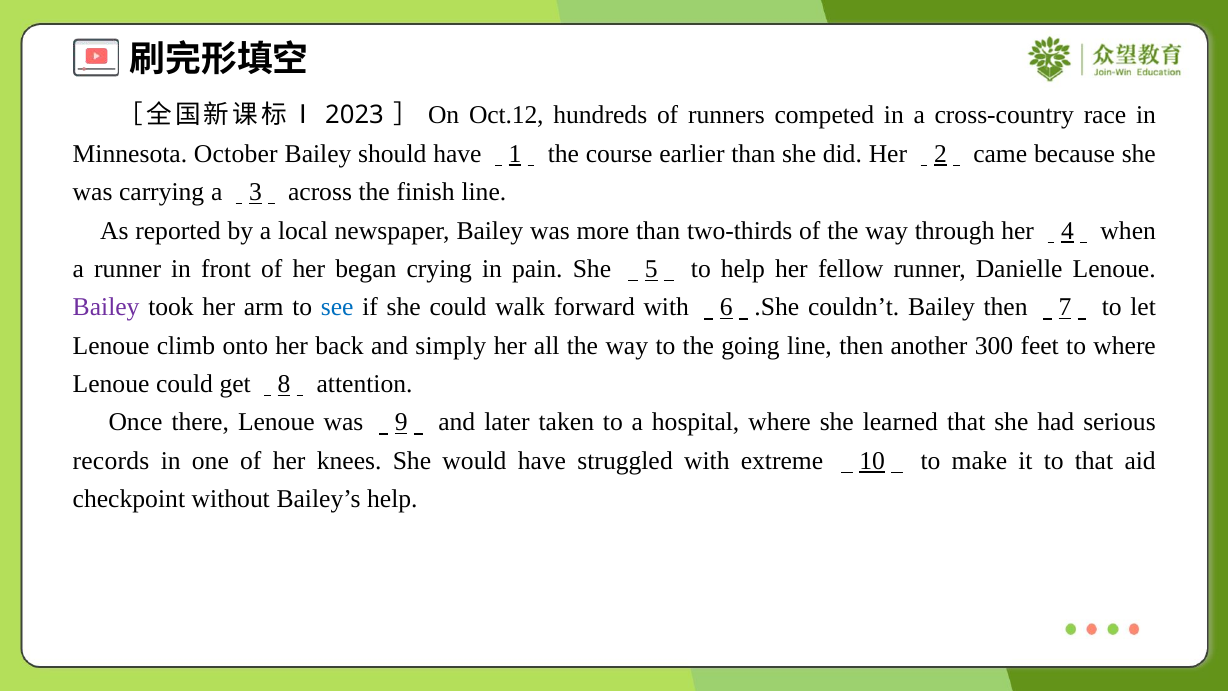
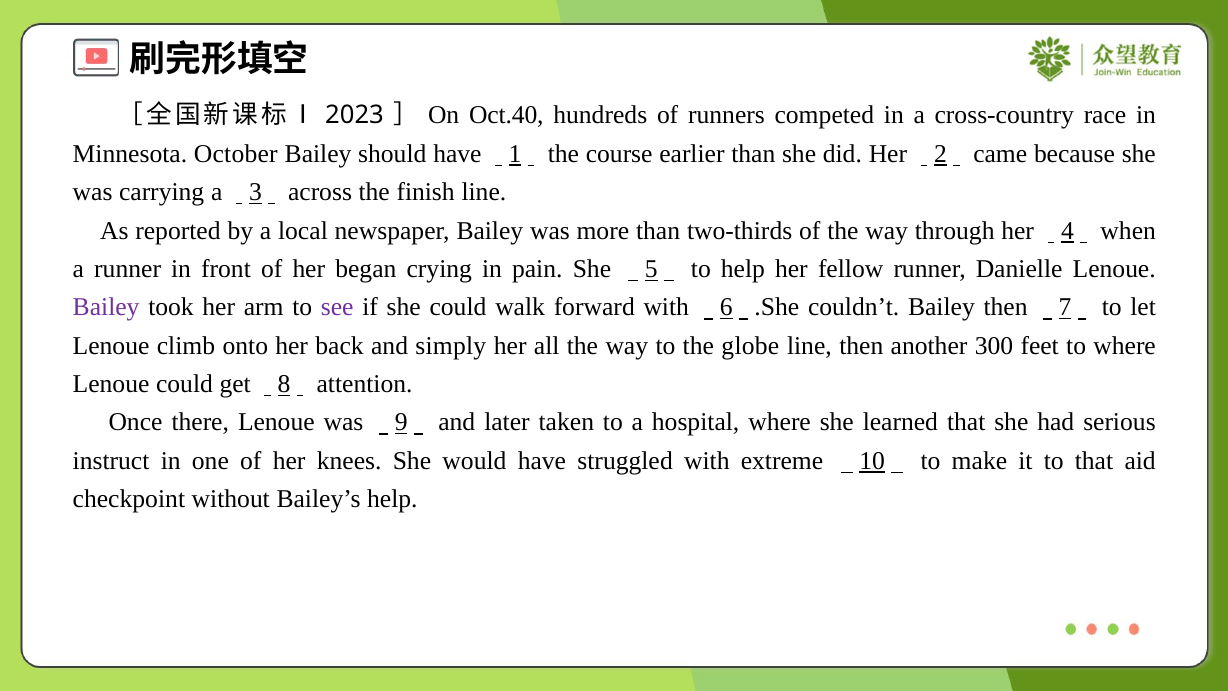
Oct.12: Oct.12 -> Oct.40 (506, 115)
see colour: blue -> purple (337, 307)
going: going -> globe (750, 346)
records: records -> instruct (111, 461)
